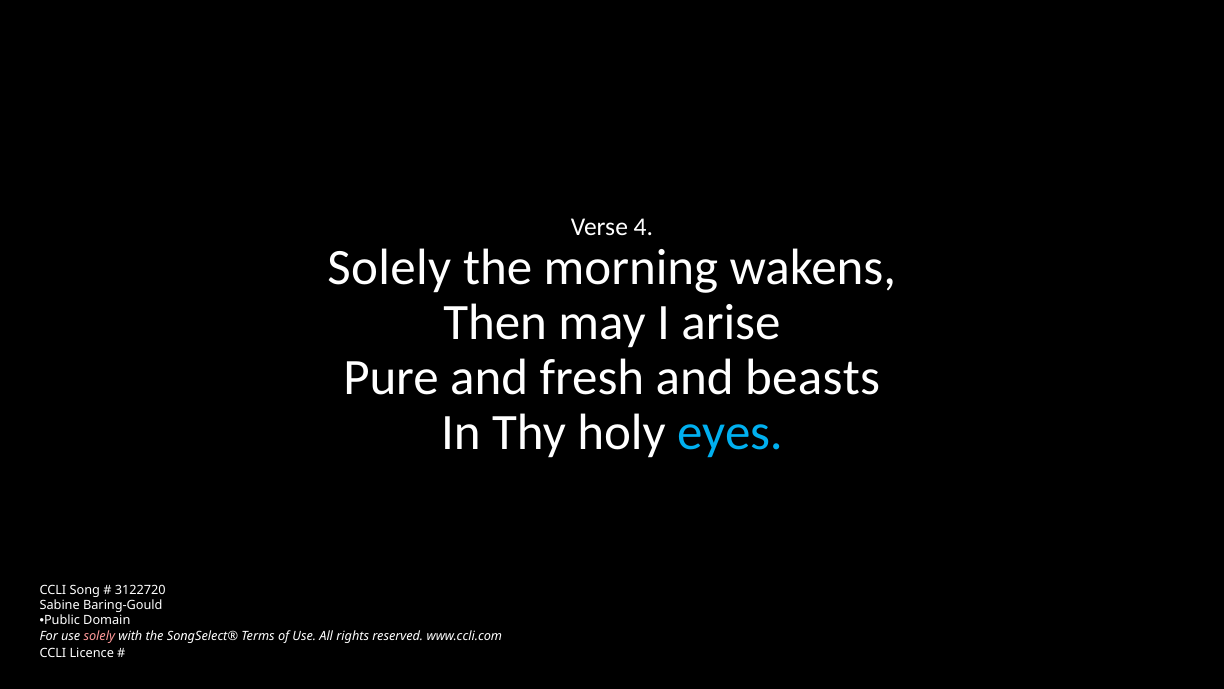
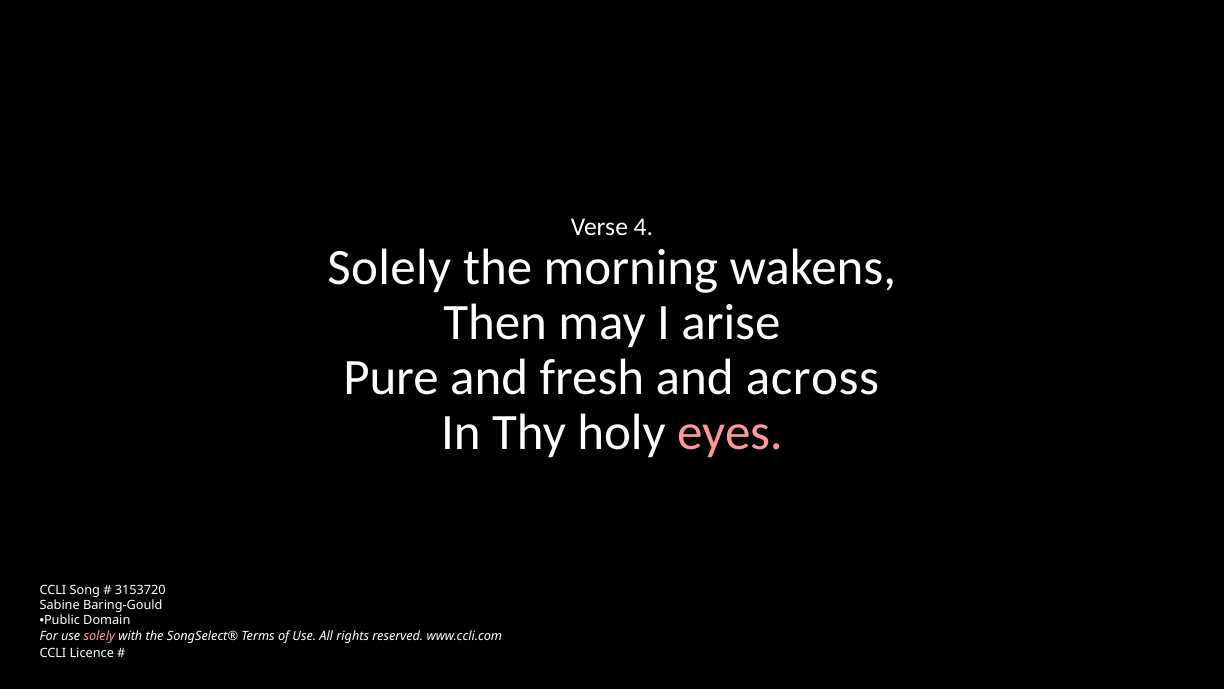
beasts: beasts -> across (812, 378)
eyes colour: light blue -> pink (730, 433)
3122720: 3122720 -> 3153720 (140, 589)
